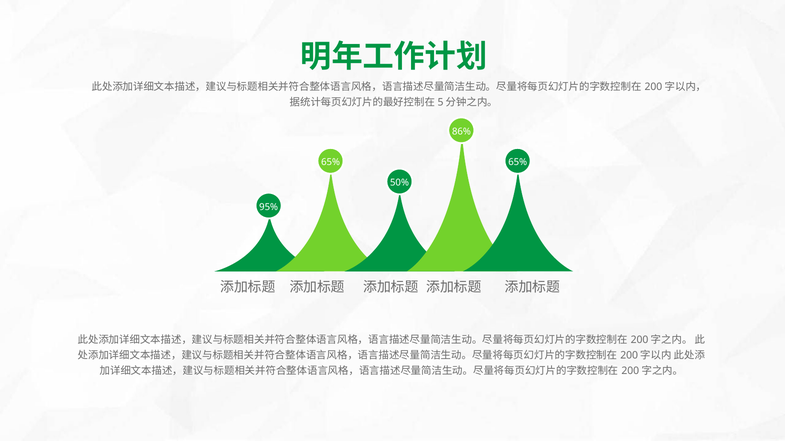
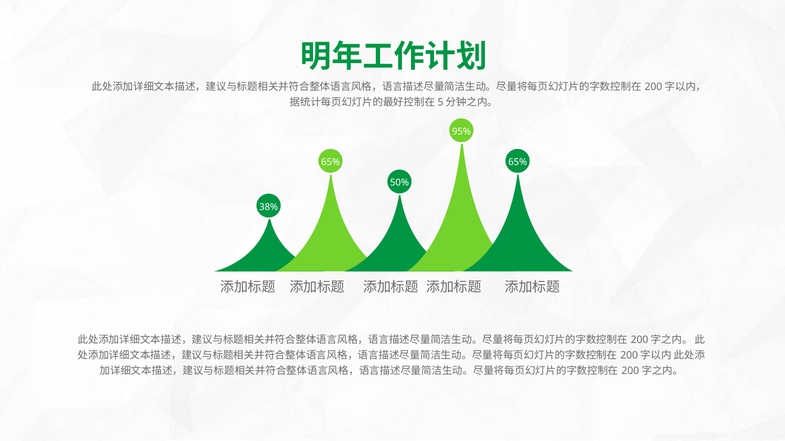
86%: 86% -> 95% (461, 132)
95%: 95% -> 38% (269, 207)
